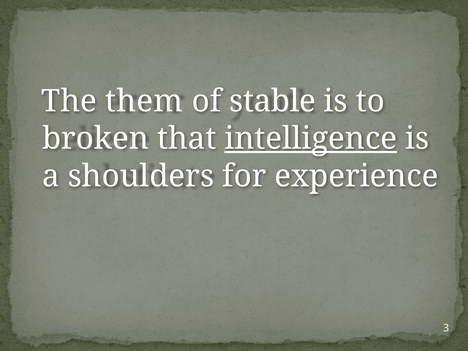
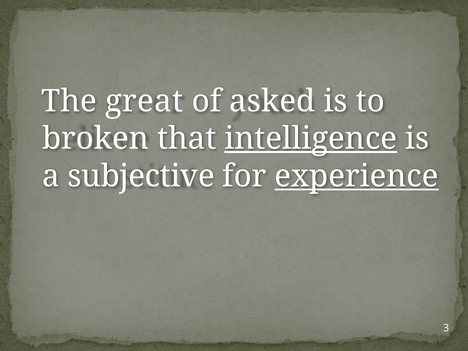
them: them -> great (144, 101)
stable: stable -> asked (272, 101)
shoulders: shoulders -> subjective (141, 176)
experience underline: none -> present (357, 176)
